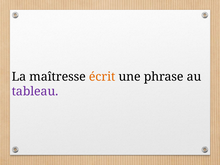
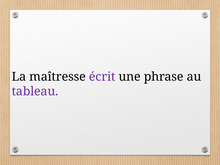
écrit colour: orange -> purple (102, 77)
